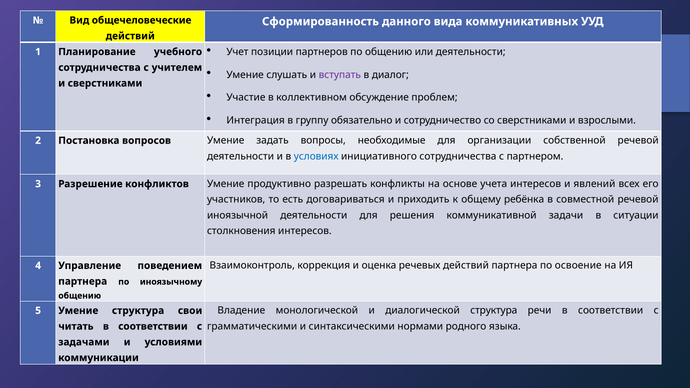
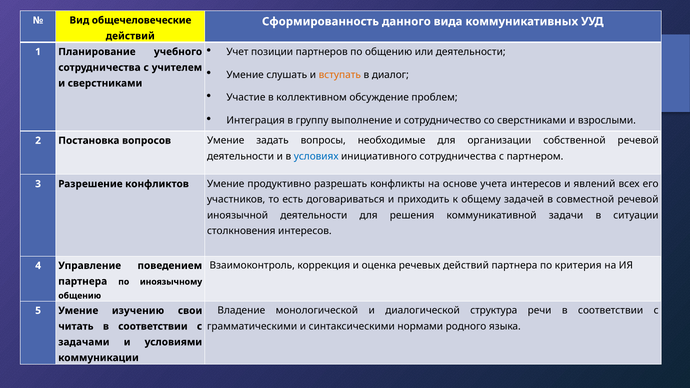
вступать colour: purple -> orange (340, 75)
обязательно: обязательно -> выполнение (362, 121)
ребёнка: ребёнка -> задачей (524, 200)
освоение: освоение -> критерия (578, 266)
Умение структура: структура -> изучению (138, 311)
